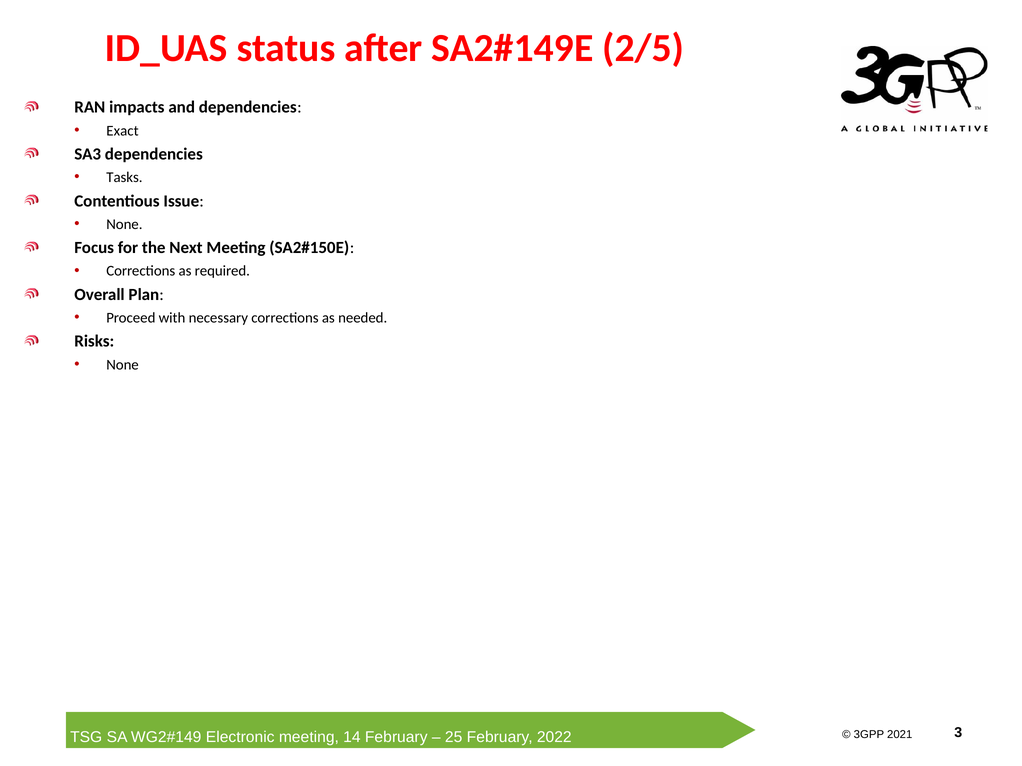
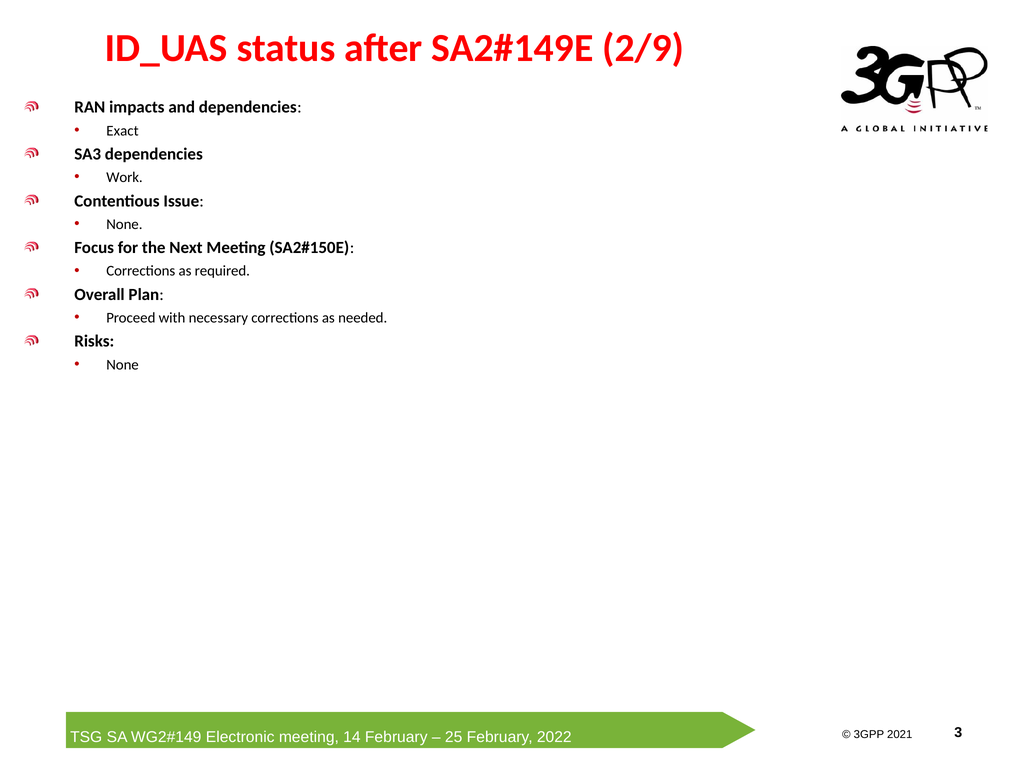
2/5: 2/5 -> 2/9 (643, 48)
Tasks: Tasks -> Work (124, 178)
